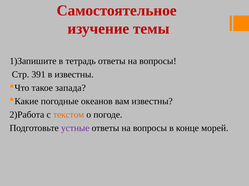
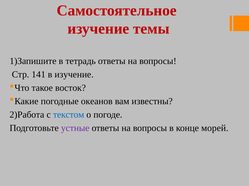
391: 391 -> 141 (39, 75)
в известны: известны -> изучение (74, 75)
запада: запада -> восток (71, 88)
текстом colour: orange -> blue (69, 115)
